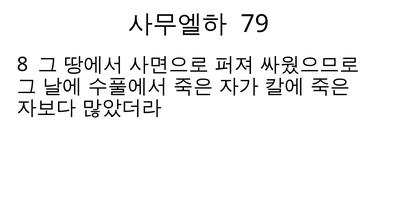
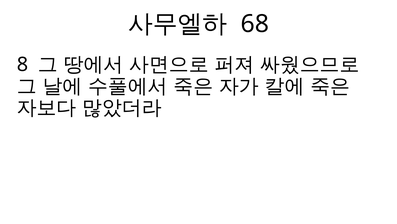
79: 79 -> 68 (255, 24)
